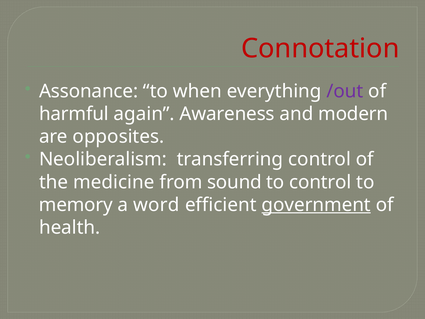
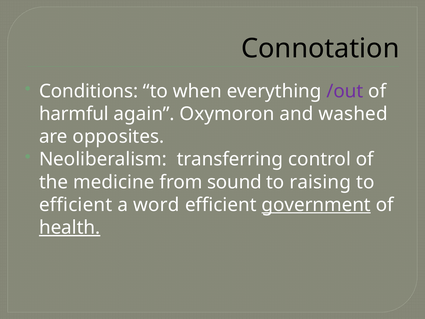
Connotation colour: red -> black (320, 48)
Assonance: Assonance -> Conditions (89, 91)
Awareness: Awareness -> Oxymoron (227, 114)
modern: modern -> washed (353, 114)
to control: control -> raising (320, 182)
memory: memory -> efficient (76, 205)
health underline: none -> present (70, 227)
